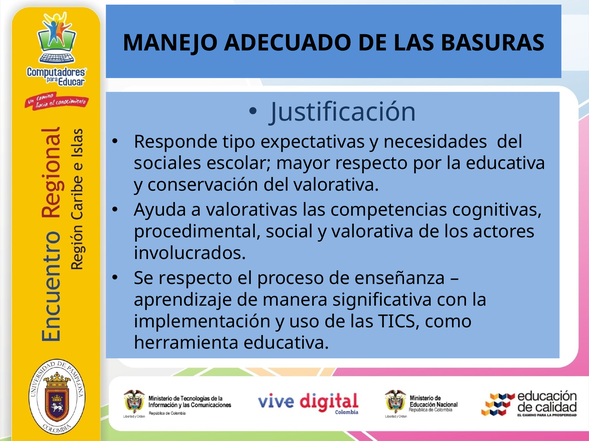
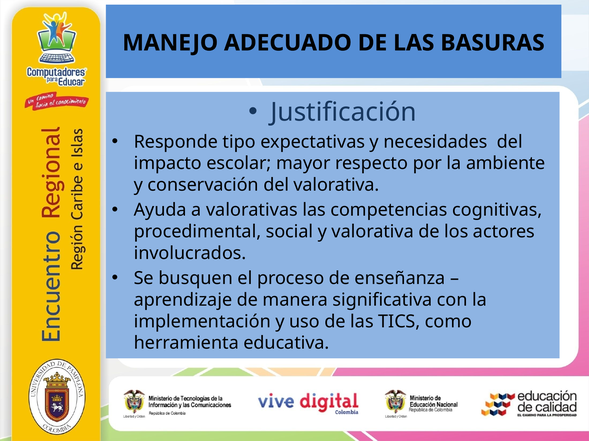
sociales: sociales -> impacto (168, 164)
la educativa: educativa -> ambiente (506, 164)
Se respecto: respecto -> busquen (196, 279)
